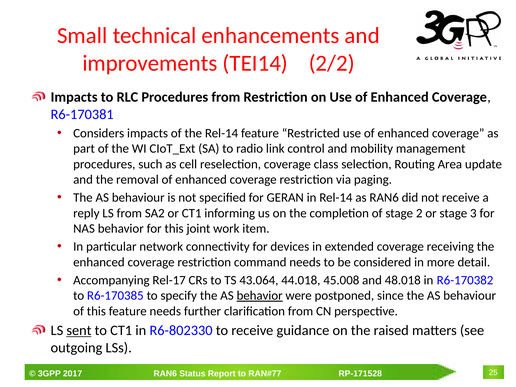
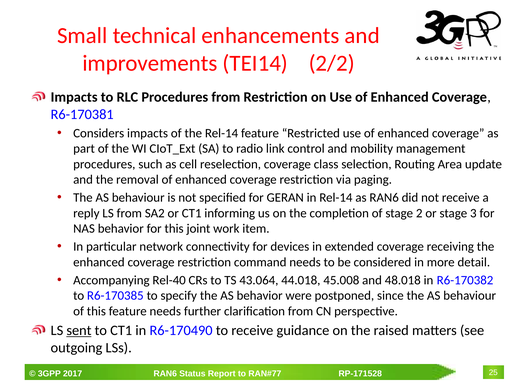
Rel-17: Rel-17 -> Rel-40 (169, 280)
behavior underline: present -> none (260, 296)
R6-802330: R6-802330 -> R6-170490 (181, 330)
